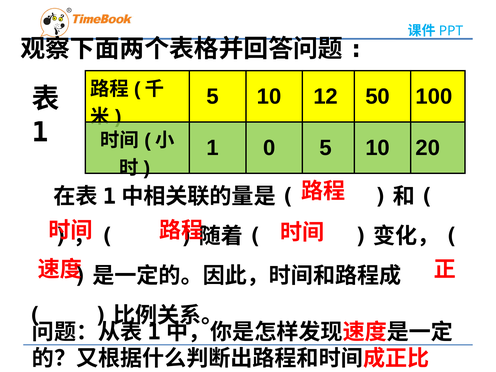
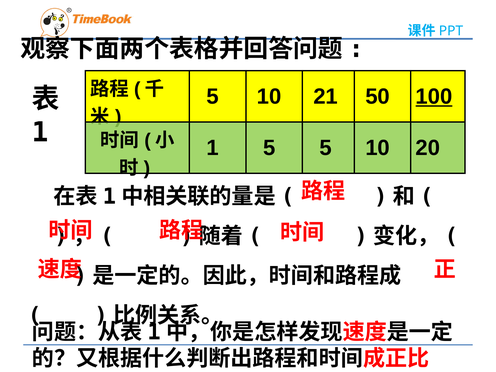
12: 12 -> 21 (326, 97)
100 underline: none -> present (434, 97)
1 0: 0 -> 5 (269, 148)
